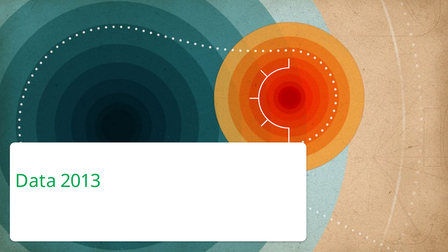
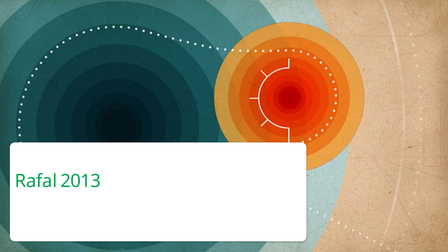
Data: Data -> Rafal (36, 181)
